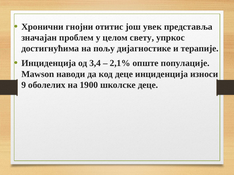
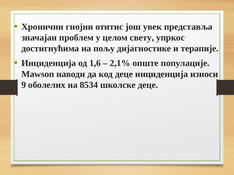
3,4: 3,4 -> 1,6 (95, 63)
1900: 1900 -> 8534 (89, 85)
